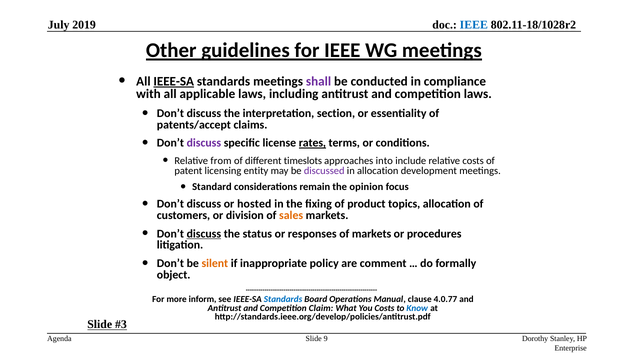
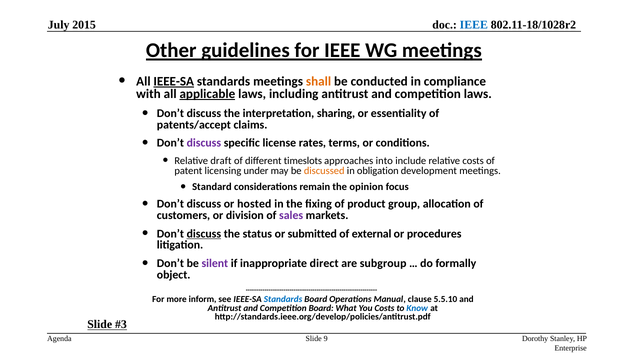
2019: 2019 -> 2015 (84, 25)
shall colour: purple -> orange (319, 81)
applicable underline: none -> present (207, 94)
section: section -> sharing (336, 113)
rates underline: present -> none (312, 143)
from: from -> draft (221, 161)
entity: entity -> under (256, 171)
discussed colour: purple -> orange (324, 171)
in allocation: allocation -> obligation (378, 171)
topics: topics -> group (404, 204)
sales colour: orange -> purple (291, 216)
responses: responses -> submitted (312, 234)
of markets: markets -> external (372, 234)
silent colour: orange -> purple (215, 264)
policy: policy -> direct (324, 264)
comment: comment -> subgroup (383, 264)
4.0.77: 4.0.77 -> 5.5.10 (445, 300)
Competition Claim: Claim -> Board (321, 308)
